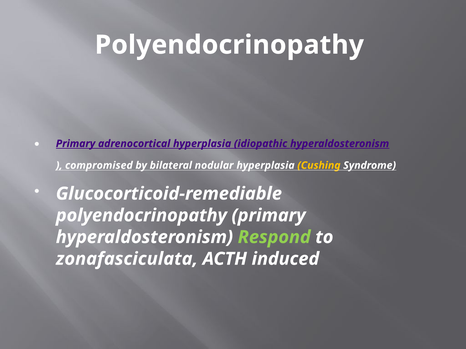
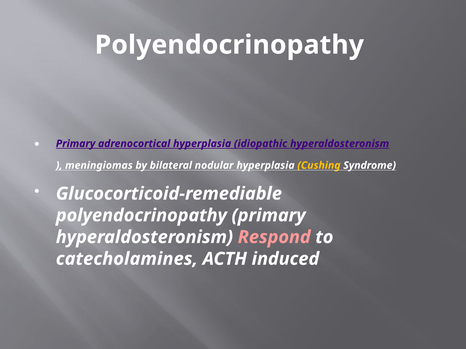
compromised: compromised -> meningiomas (99, 166)
Respond colour: light green -> pink (274, 237)
zonafasciculata: zonafasciculata -> catecholamines (127, 259)
